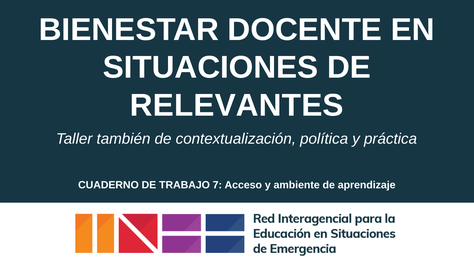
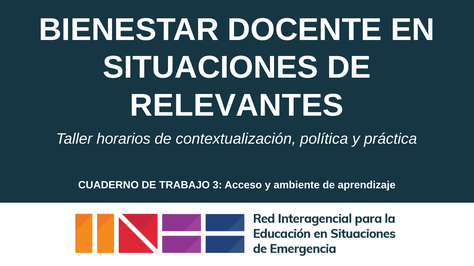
también: también -> horarios (124, 139)
7: 7 -> 3 (217, 186)
